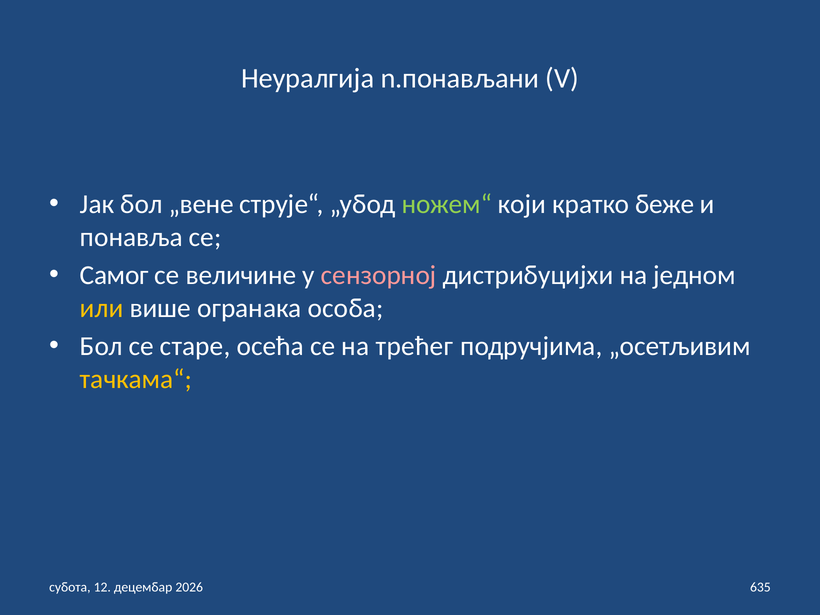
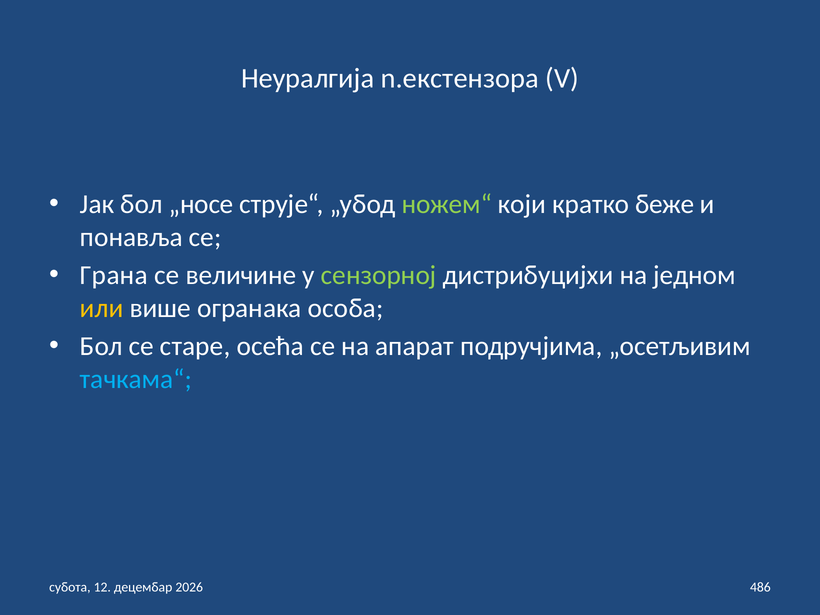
n.понављани: n.понављани -> n.екстензора (460, 79)
„вене: „вене -> „носе (201, 204)
Самог: Самог -> Грана (114, 275)
сензорној colour: pink -> light green (379, 275)
трећег: трећег -> апарат (415, 346)
тачкама“ colour: yellow -> light blue (136, 379)
635: 635 -> 486 (760, 587)
